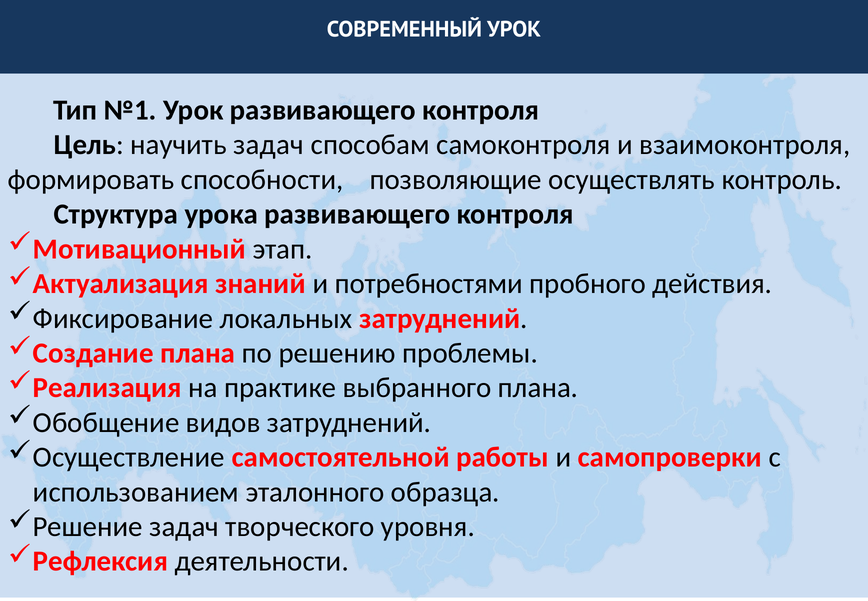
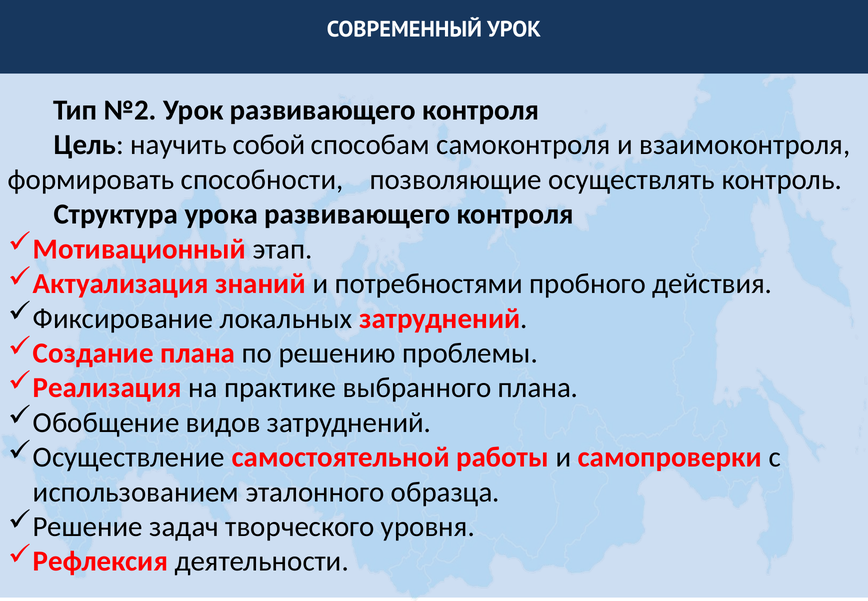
№1: №1 -> №2 (130, 110)
научить задач: задач -> собой (269, 145)
